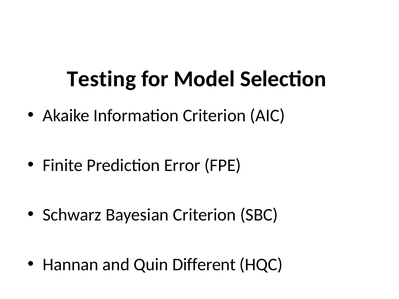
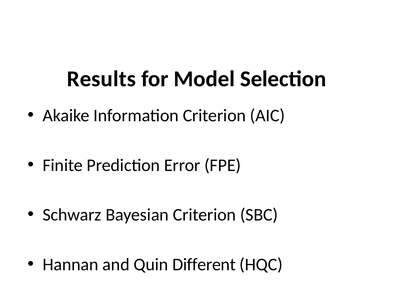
Testing: Testing -> Results (101, 79)
